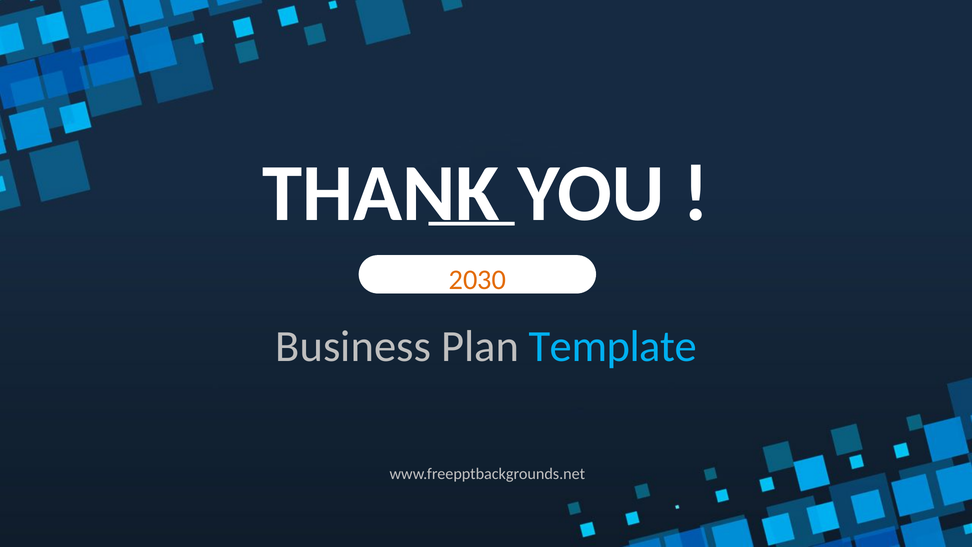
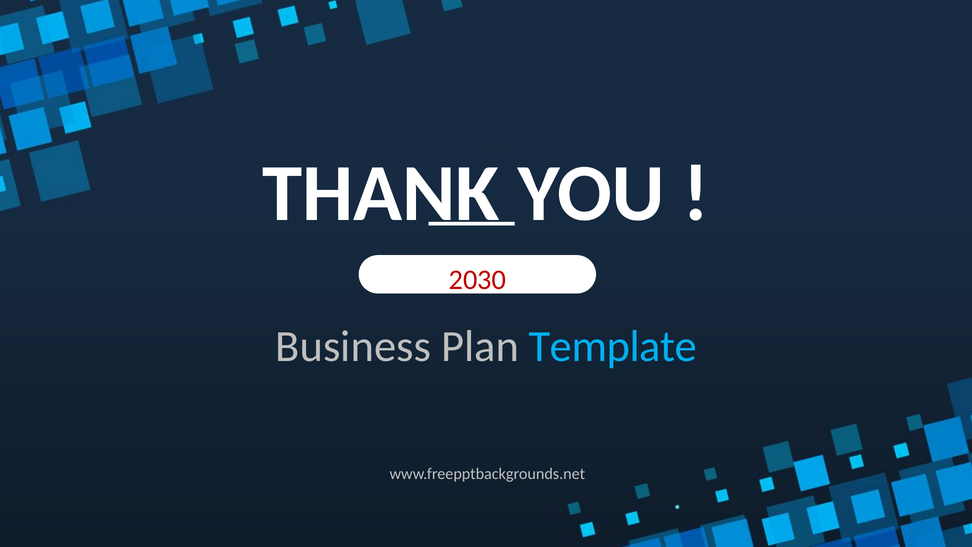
2030 colour: orange -> red (477, 280)
